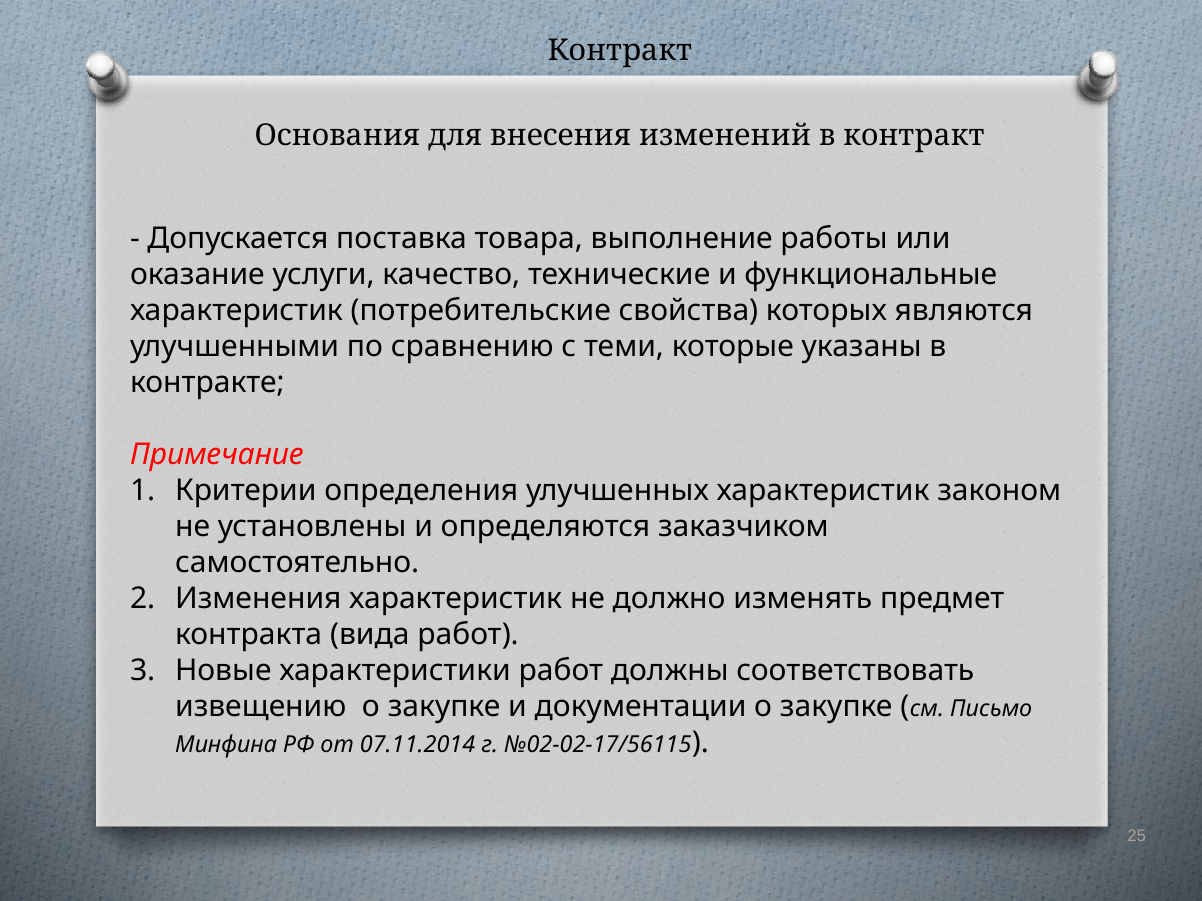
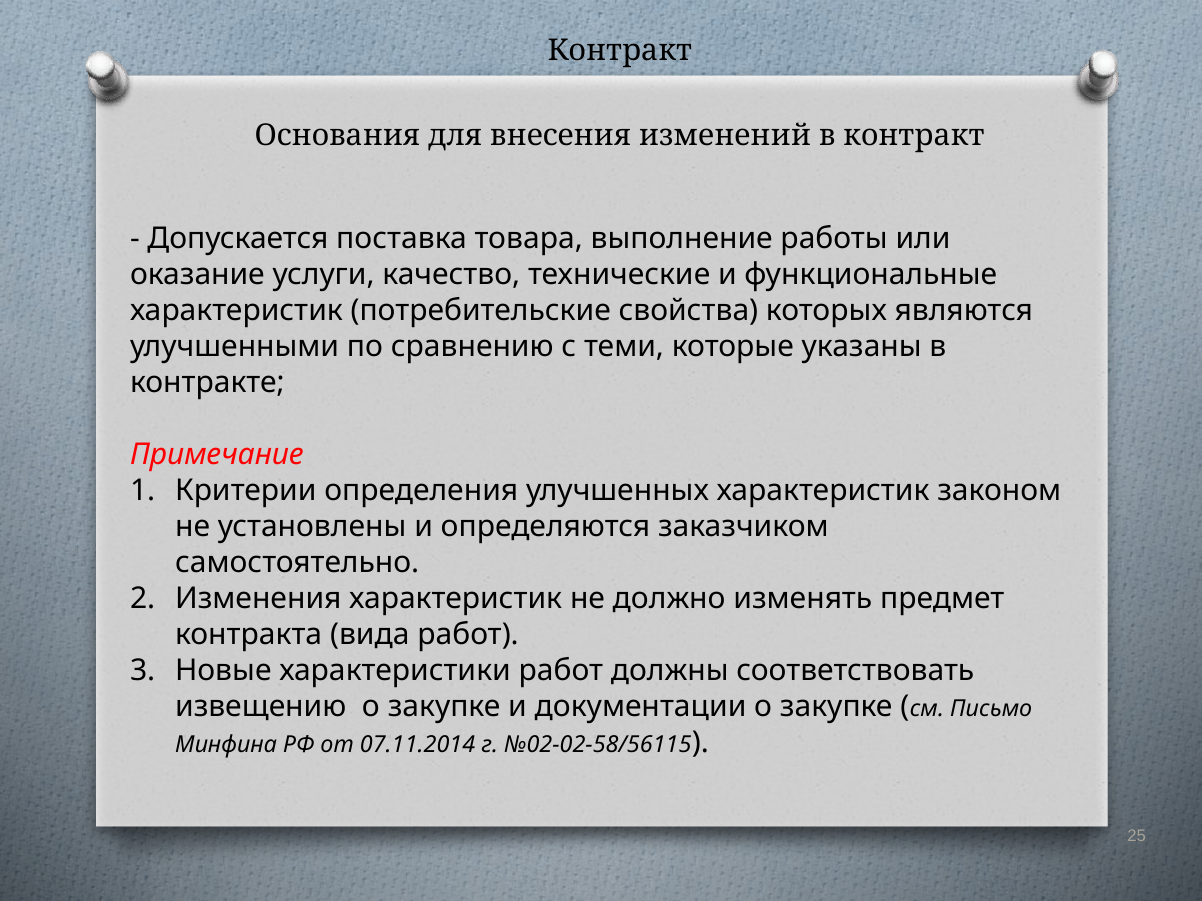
№02-02-17/56115: №02-02-17/56115 -> №02-02-58/56115 (598, 746)
